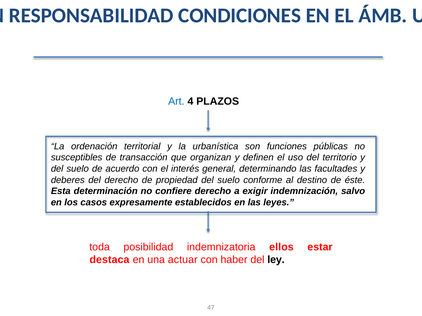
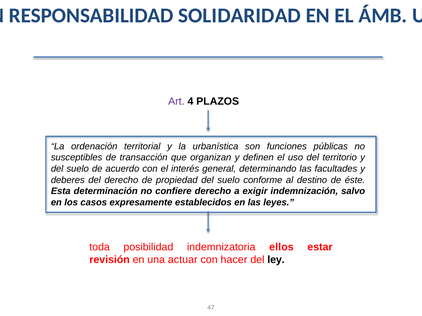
CONDICIONES: CONDICIONES -> SOLIDARIDAD (240, 15)
Art colour: blue -> purple (176, 102)
destaca: destaca -> revisión (110, 260)
haber: haber -> hacer (234, 260)
